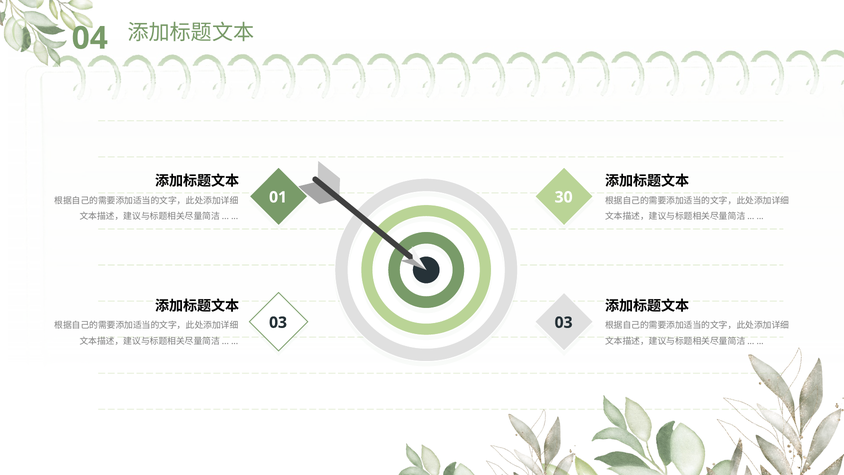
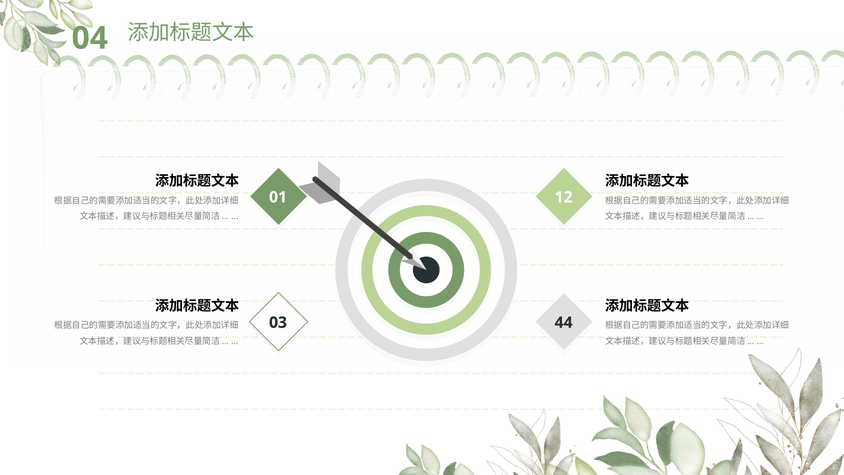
30: 30 -> 12 (564, 197)
03 03: 03 -> 44 (564, 322)
